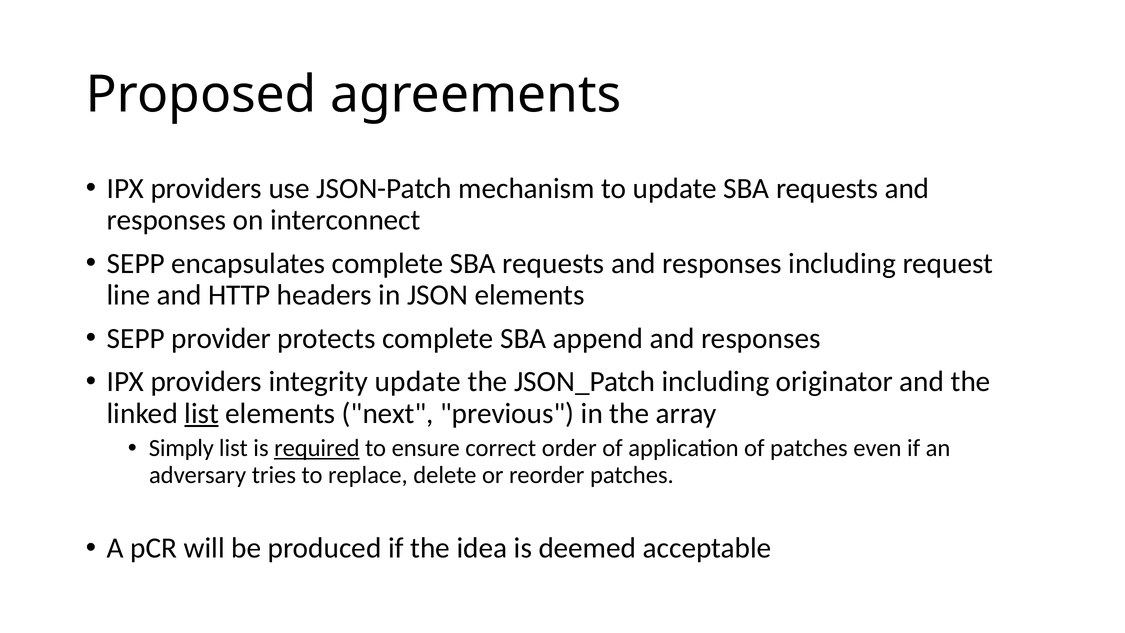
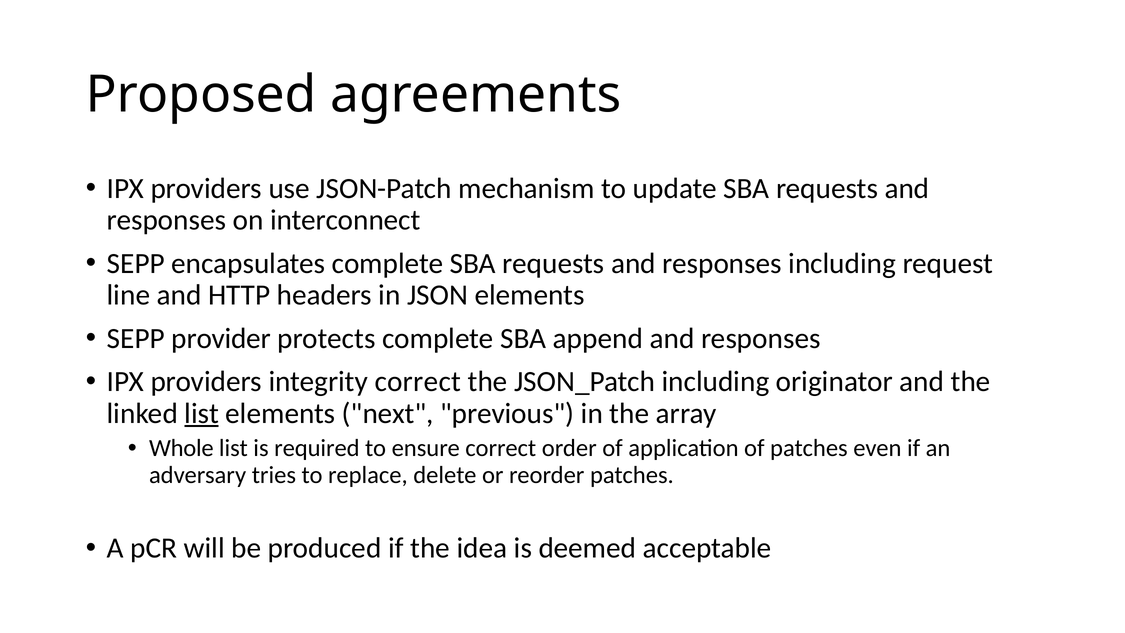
integrity update: update -> correct (418, 382)
Simply: Simply -> Whole (181, 448)
required underline: present -> none (317, 448)
